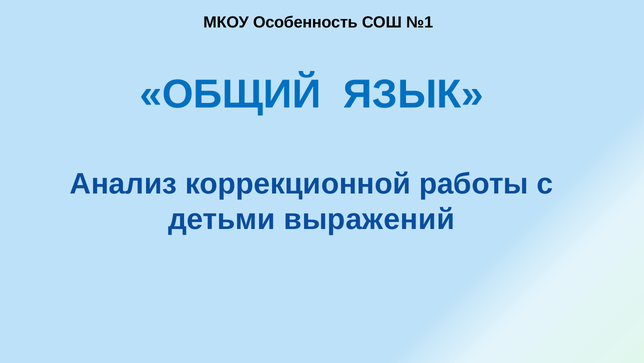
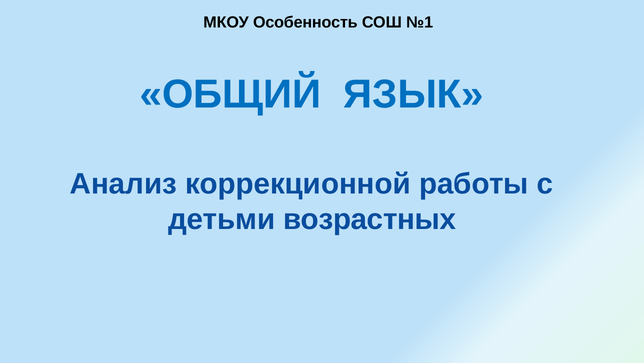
выражений: выражений -> возрастных (370, 219)
